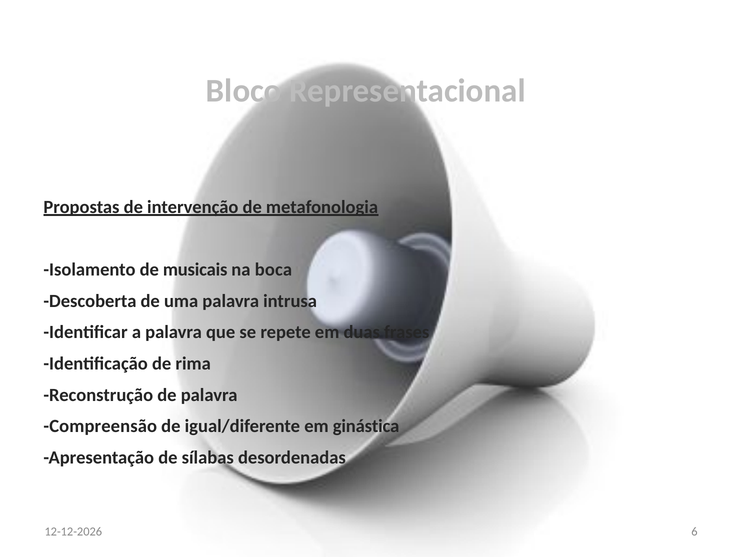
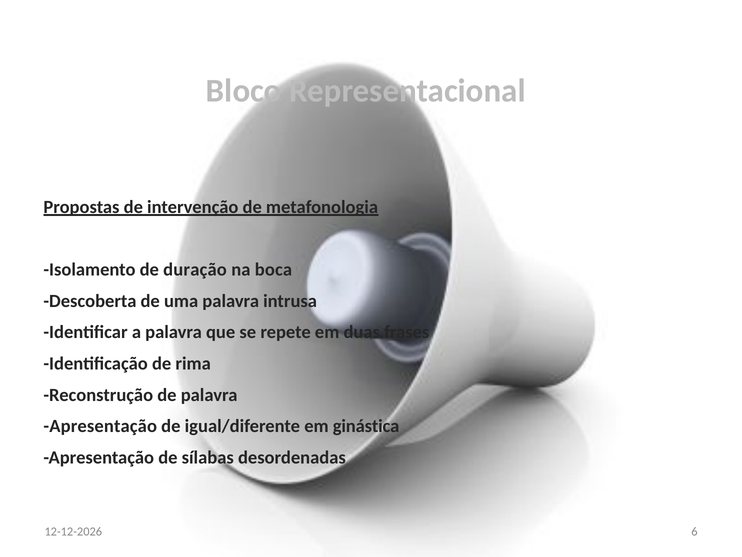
musicais: musicais -> duração (195, 269)
Compreensão: Compreensão -> Apresentação (100, 426)
